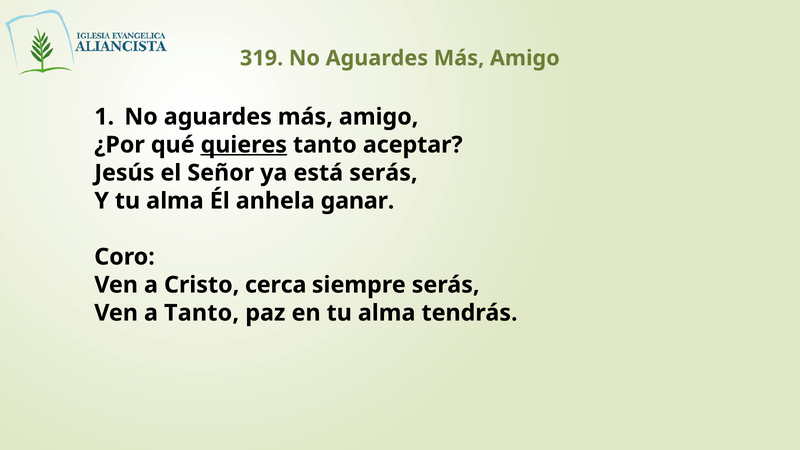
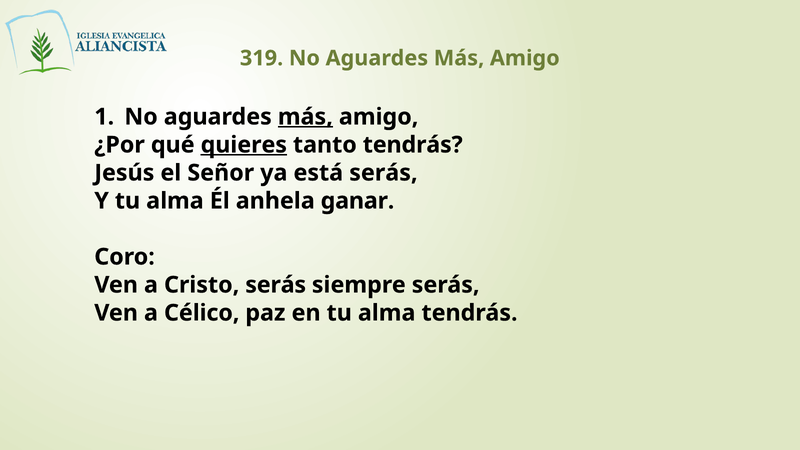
más underline: none -> present (305, 117)
tanto aceptar: aceptar -> tendrás (413, 145)
Cristo cerca: cerca -> serás (276, 285)
a Tanto: Tanto -> Célico (202, 313)
